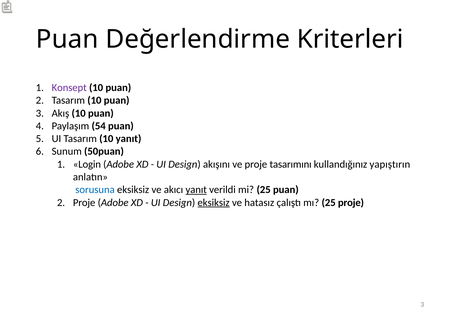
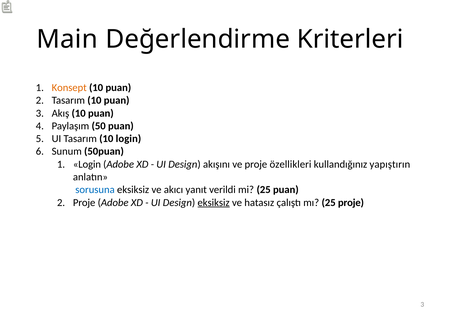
Puan: Puan -> Main (67, 39)
Konsept colour: purple -> orange (69, 88)
54: 54 -> 50 (99, 126)
10 yanıt: yanıt -> login (128, 138)
tasarımını: tasarımını -> özellikleri (290, 164)
yanıt underline: present -> none (196, 189)
